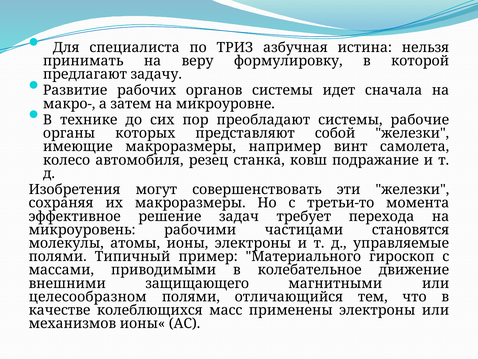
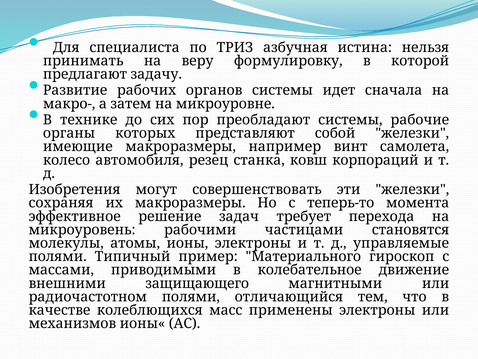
подражание: подражание -> корпораций (375, 160)
третьи-то: третьи-то -> теперь-то (341, 203)
целесообразном: целесообразном -> радиочастотном (88, 296)
